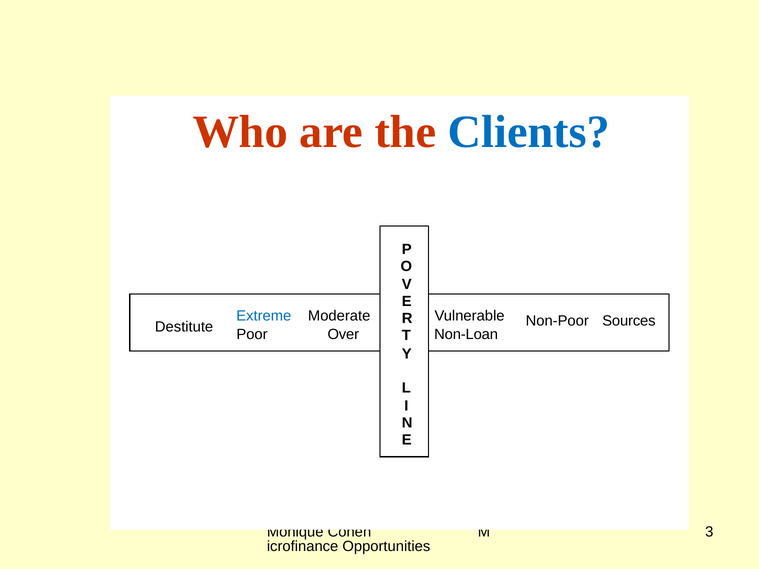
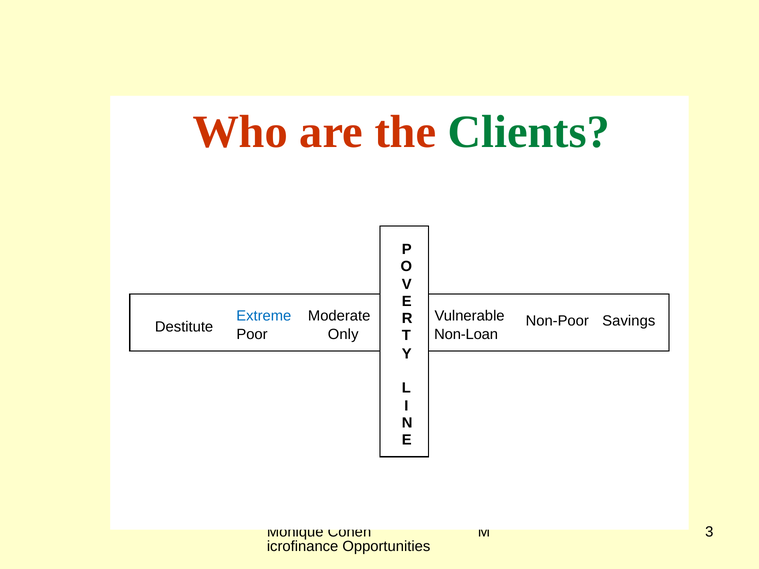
Clients colour: blue -> green (529, 132)
Sources: Sources -> Savings (629, 321)
Over: Over -> Only (343, 334)
